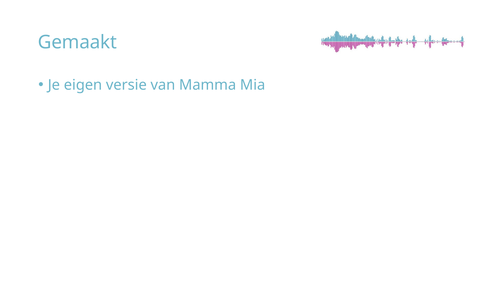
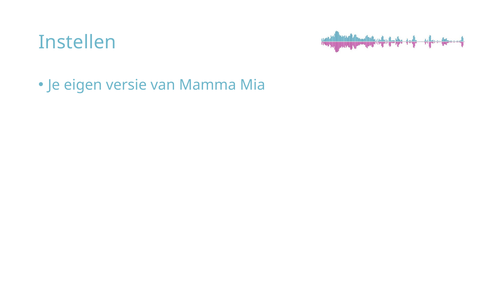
Gemaakt: Gemaakt -> Instellen (77, 42)
